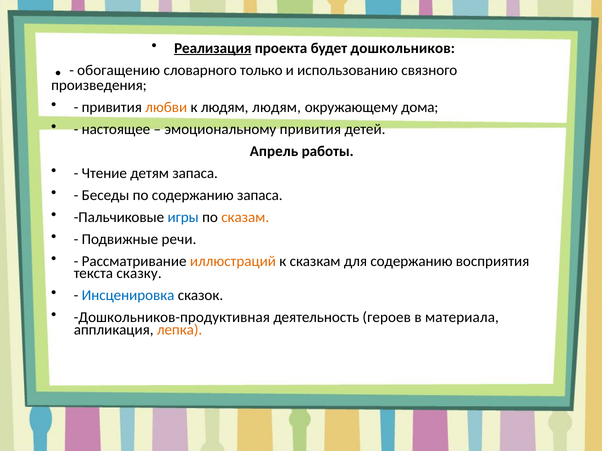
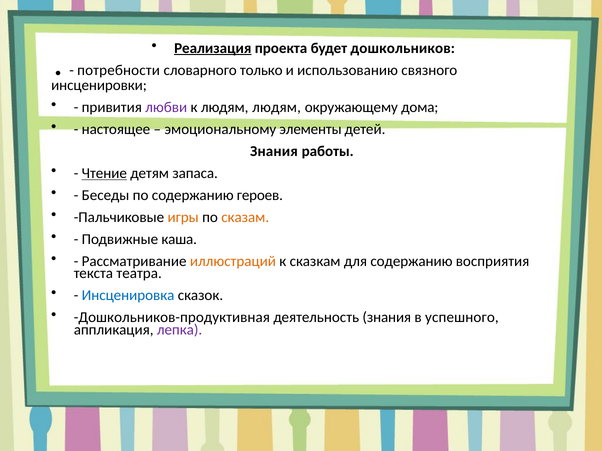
обогащению: обогащению -> потребности (119, 70)
произведения: произведения -> инсценировки (99, 85)
любви colour: orange -> purple (166, 107)
эмоциональному привития: привития -> элементы (311, 129)
Апрель: Апрель -> Знания (274, 151)
Чтение underline: none -> present (104, 173)
содержанию запаса: запаса -> героев (260, 195)
игры colour: blue -> orange (183, 217)
речи: речи -> каша (179, 239)
сказку: сказку -> театра (139, 274)
деятельность героев: героев -> знания (387, 318)
материала: материала -> успешного (462, 318)
лепка colour: orange -> purple (180, 330)
